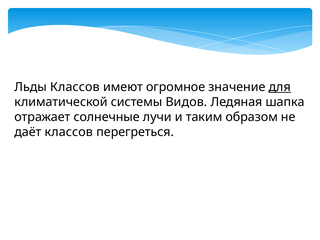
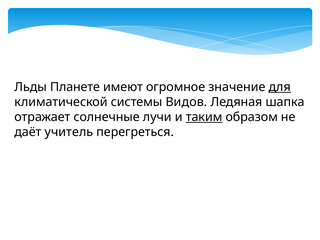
Льды Классов: Классов -> Планете (75, 87)
таким underline: none -> present (204, 117)
даёт классов: классов -> учитель (69, 132)
